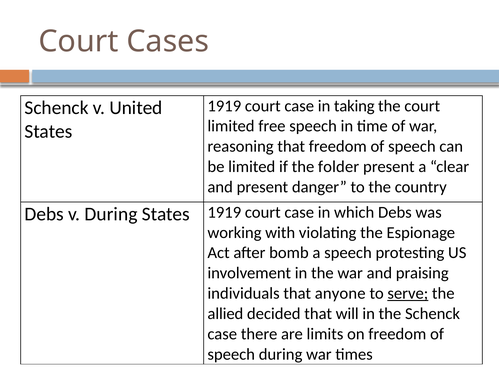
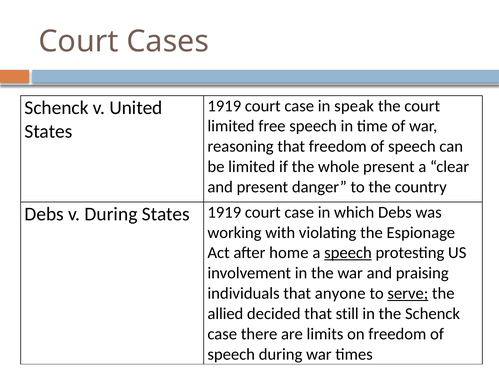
taking: taking -> speak (354, 106)
folder: folder -> whole (339, 167)
bomb: bomb -> home (289, 253)
speech underline: none -> present (348, 253)
will: will -> still (347, 314)
